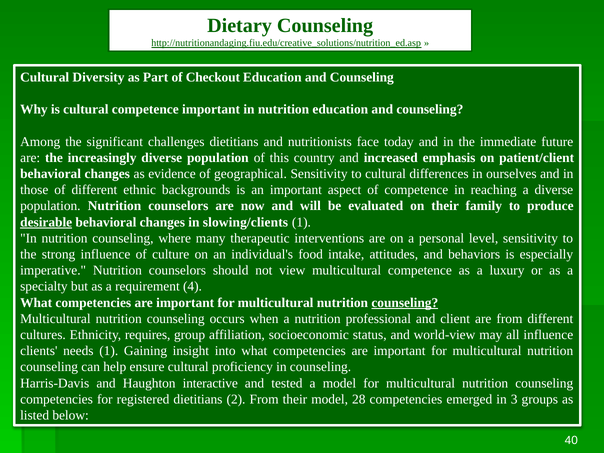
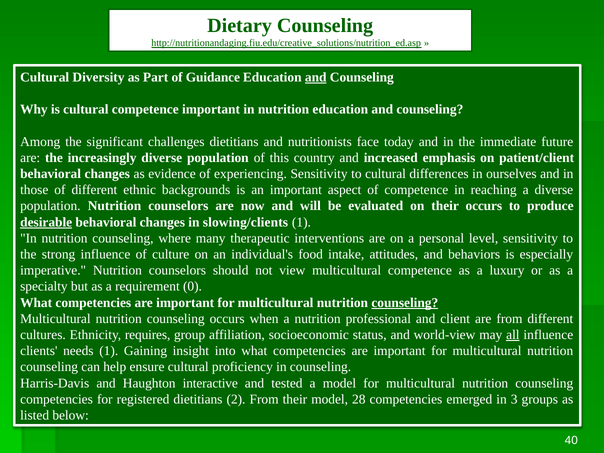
Checkout: Checkout -> Guidance (213, 77)
and underline: none -> present (316, 77)
geographical: geographical -> experiencing (250, 174)
their family: family -> occurs (484, 206)
4: 4 -> 0 (192, 287)
all underline: none -> present (513, 335)
